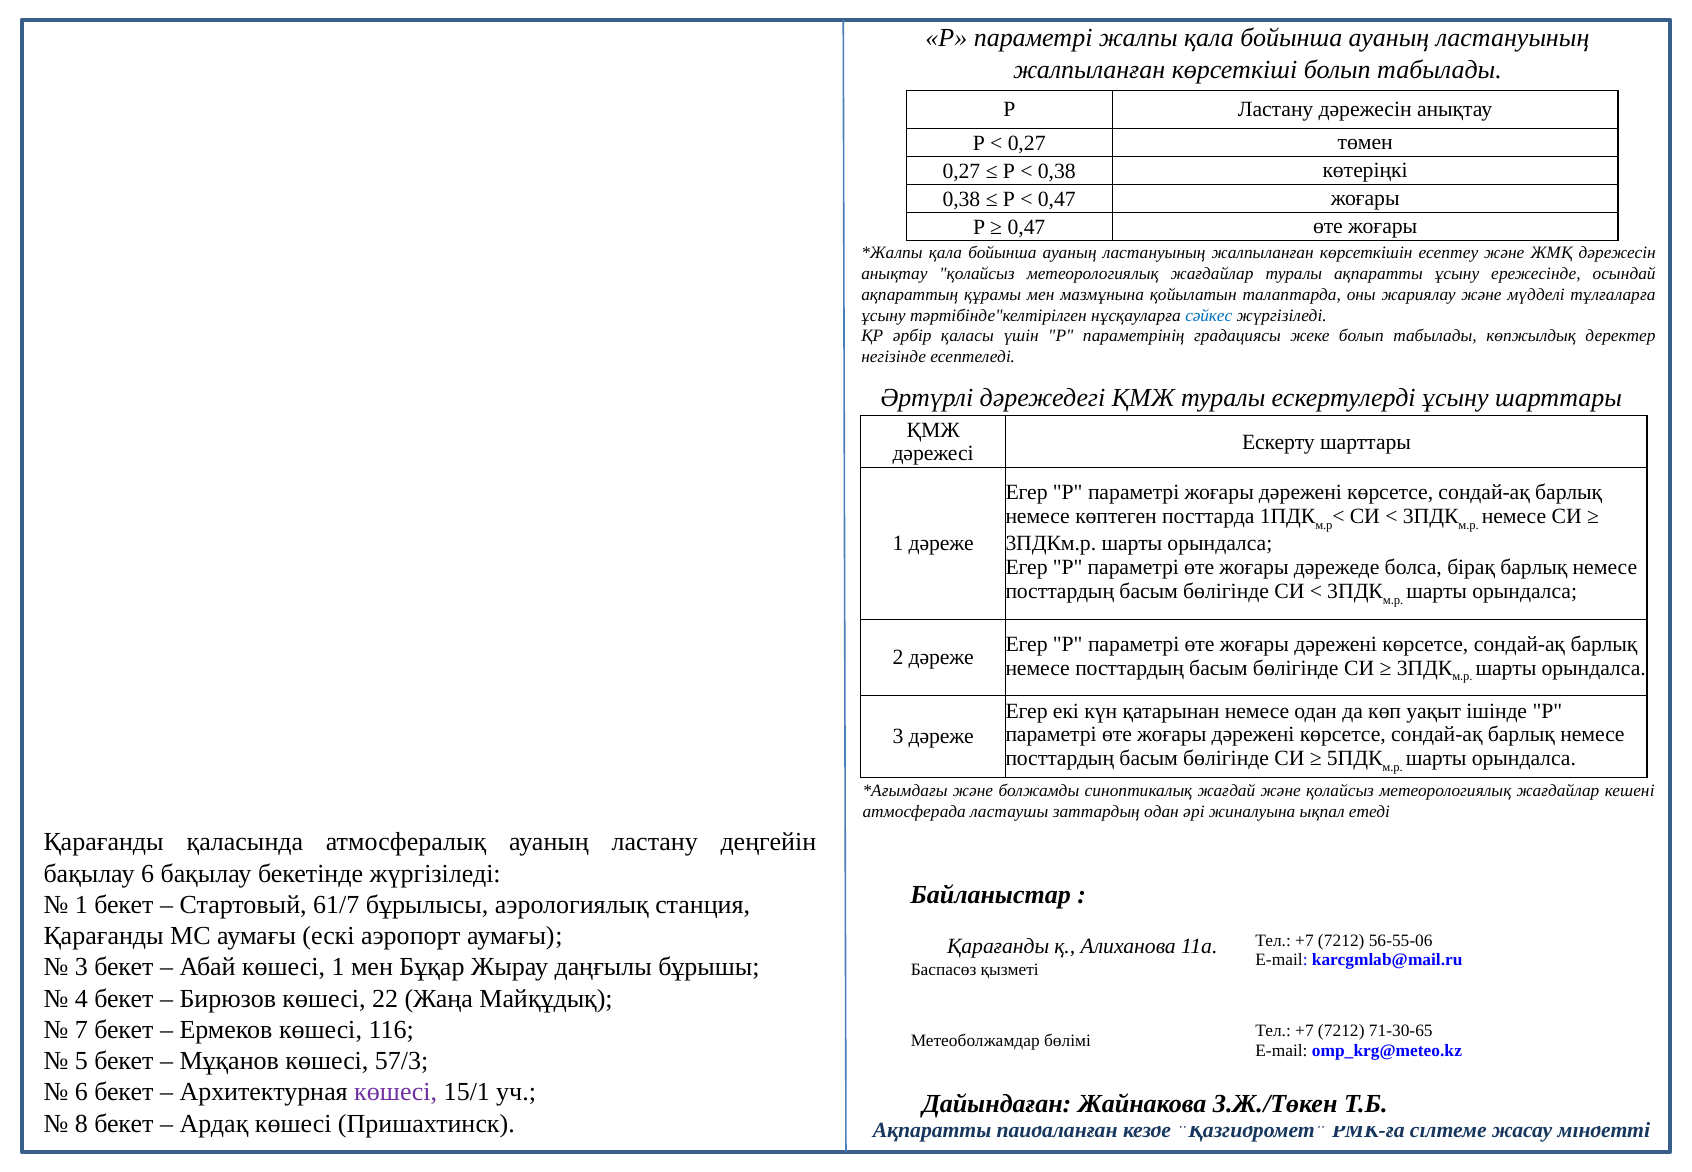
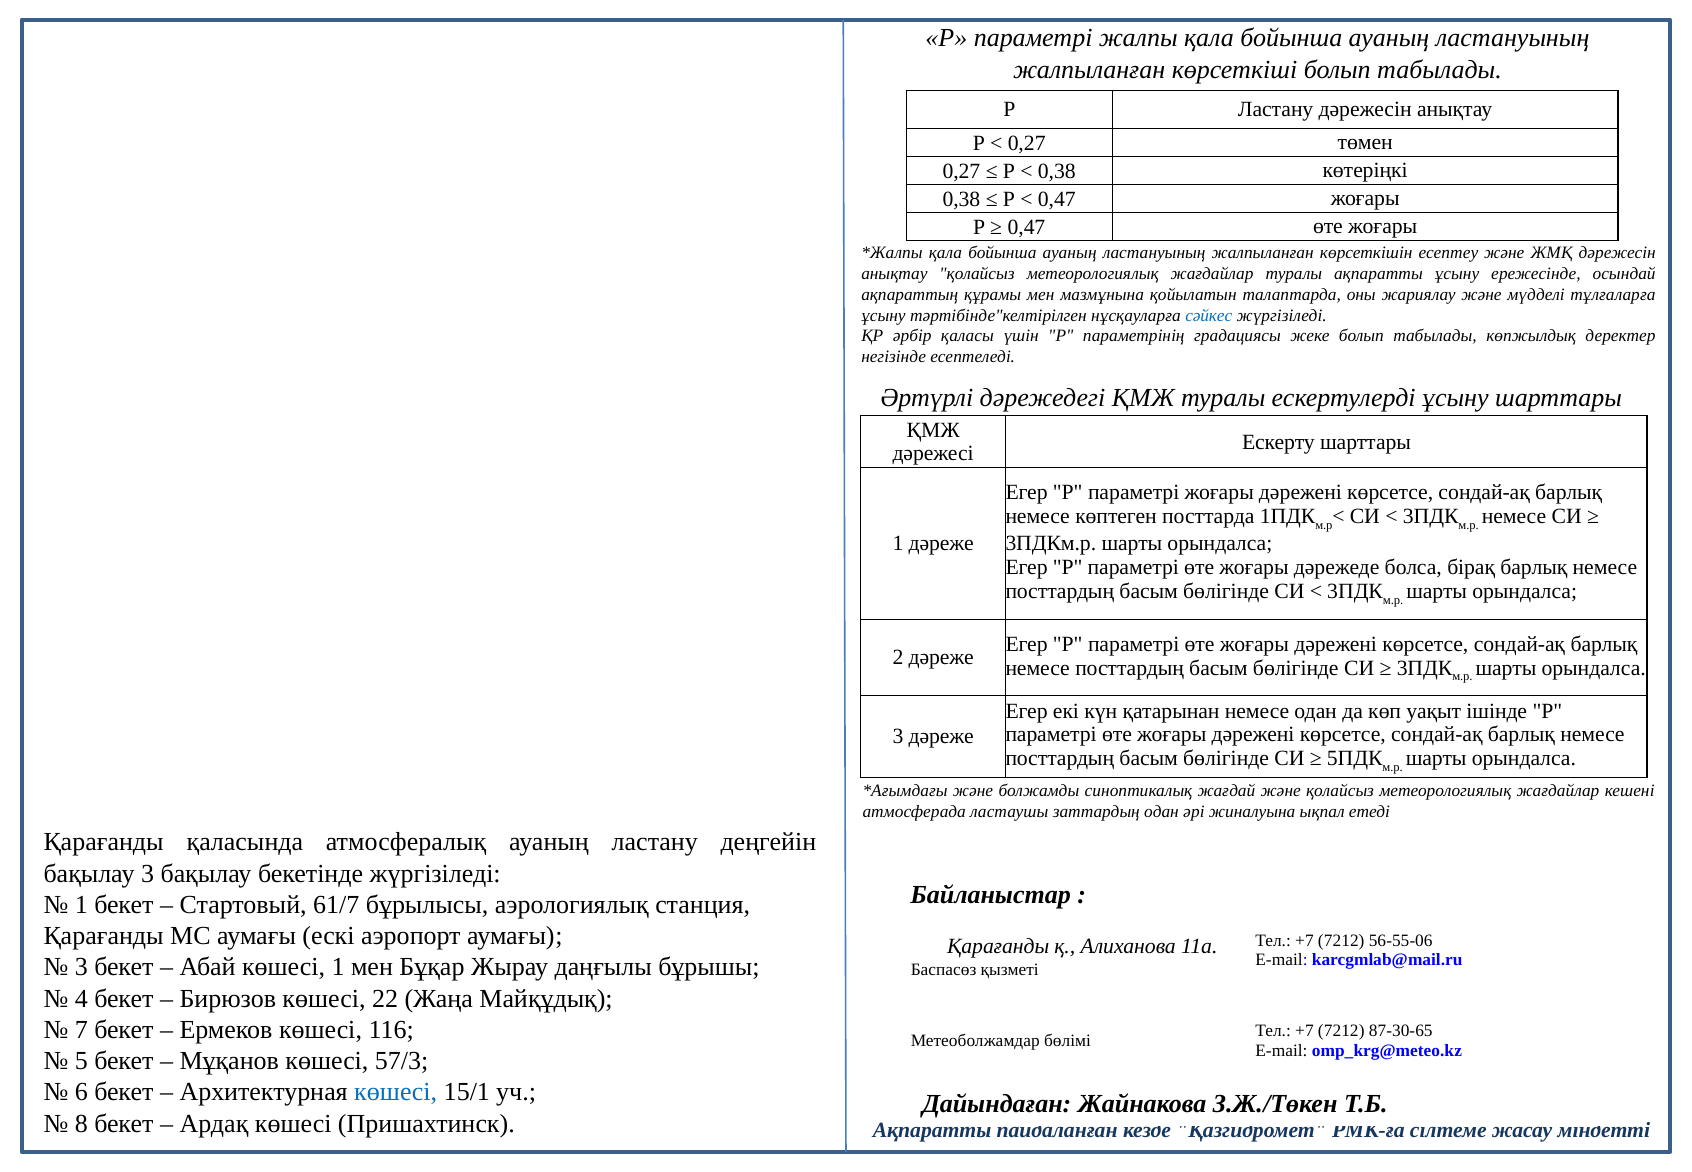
бақылау 6: 6 -> 3 (148, 873)
71-30-65: 71-30-65 -> 87-30-65 (1401, 1031)
көшесі colour: purple -> blue (396, 1092)
